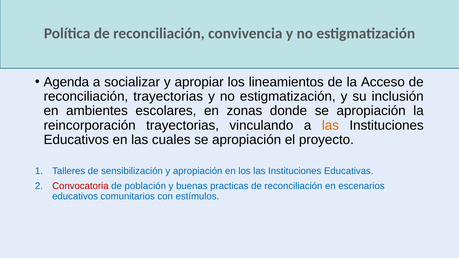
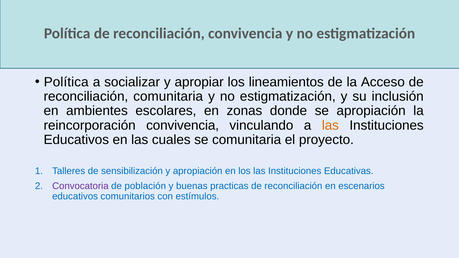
Agenda: Agenda -> Política (66, 82)
reconciliación trayectorias: trayectorias -> comunitaria (168, 97)
reincorporación trayectorias: trayectorias -> convivencia (183, 125)
cuales se apropiación: apropiación -> comunitaria (247, 140)
Convocatoria colour: red -> purple (80, 186)
